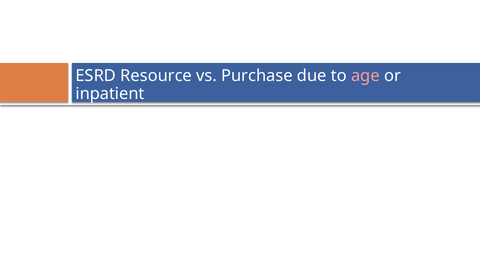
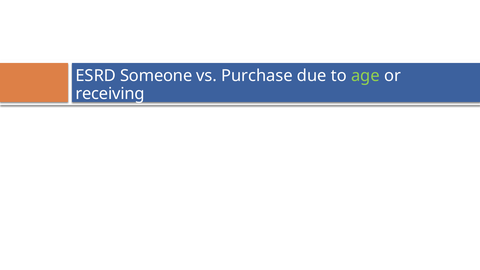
Resource: Resource -> Someone (156, 76)
age colour: pink -> light green (365, 76)
inpatient: inpatient -> receiving (110, 94)
